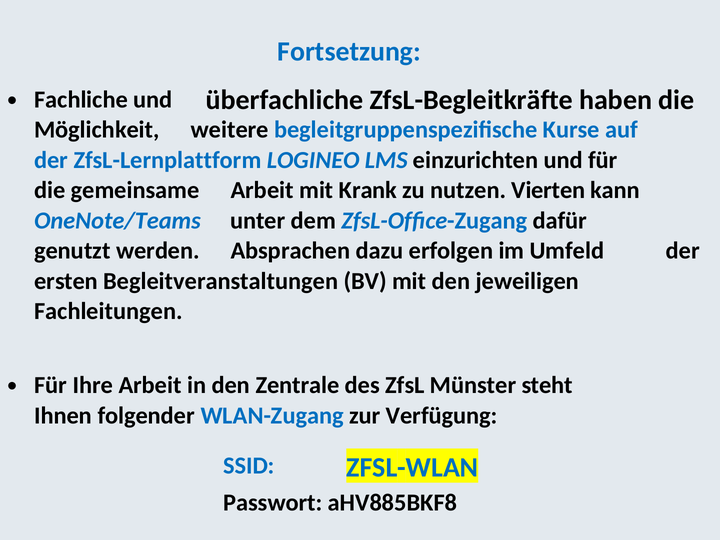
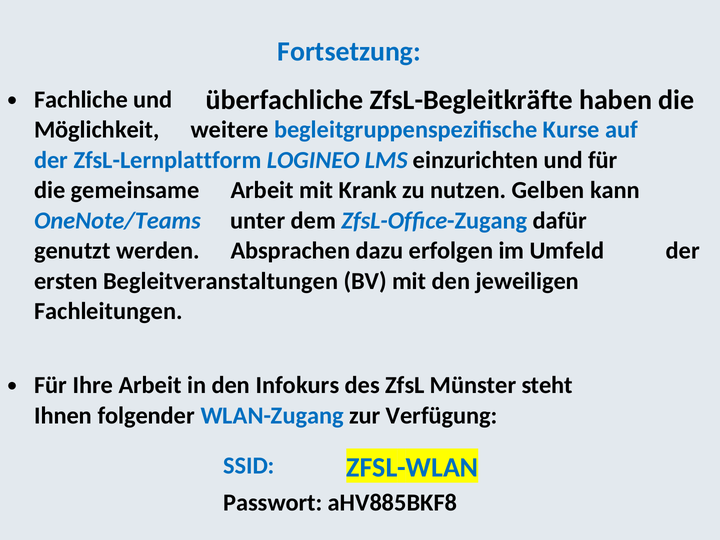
Vierten: Vierten -> Gelben (548, 190)
Zentrale: Zentrale -> Infokurs (297, 385)
